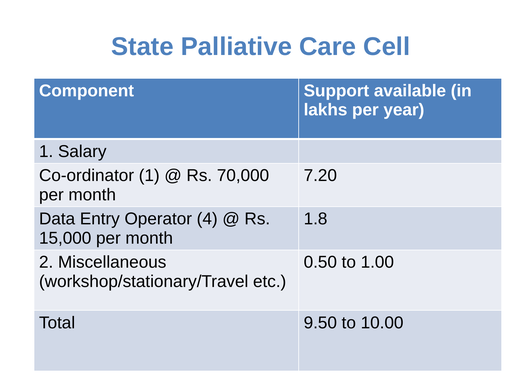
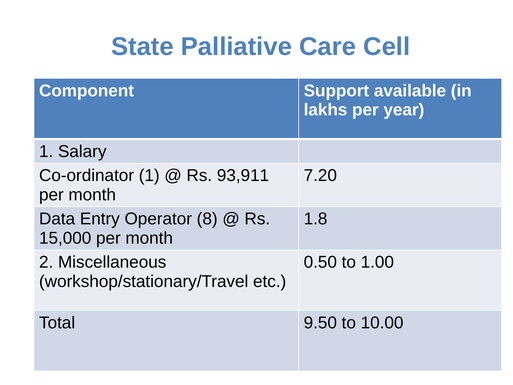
70,000: 70,000 -> 93,911 (243, 176)
4: 4 -> 8 (207, 219)
